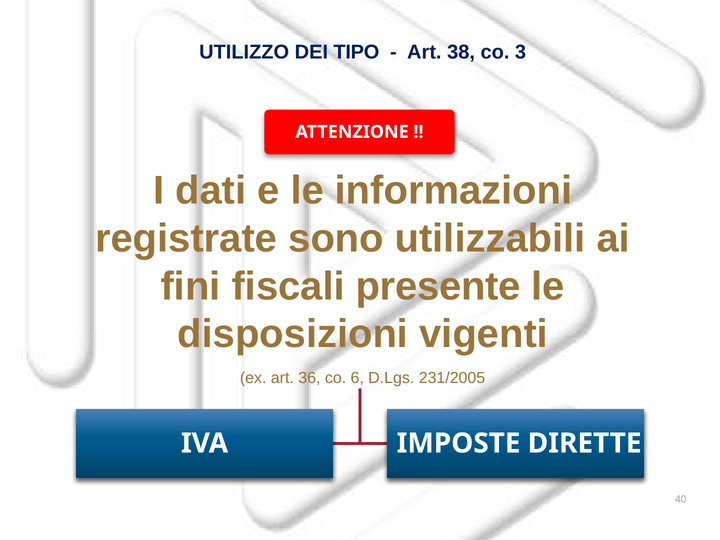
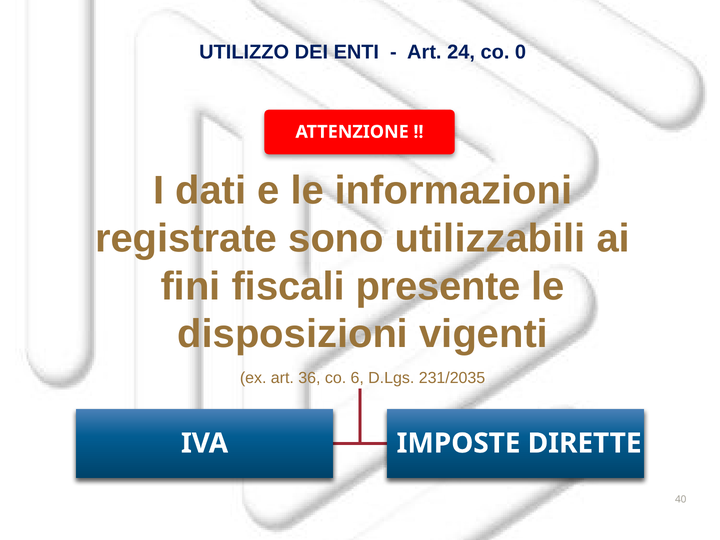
TIPO: TIPO -> ENTI (356, 52)
38: 38 -> 24 (461, 52)
3: 3 -> 0 (521, 52)
231/2005: 231/2005 -> 231/2035 (452, 378)
